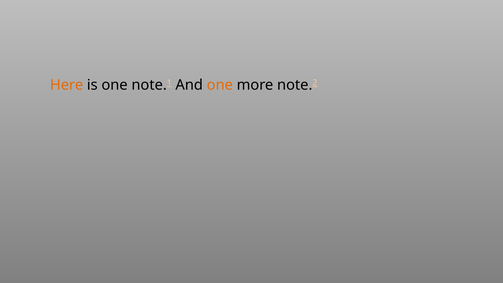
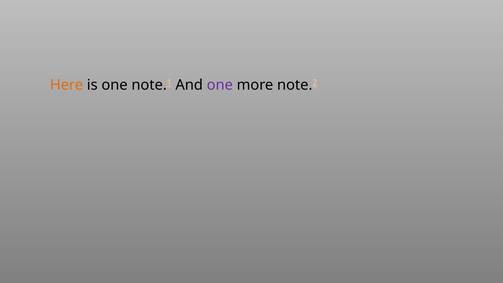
one colour: orange -> purple (220, 85)
